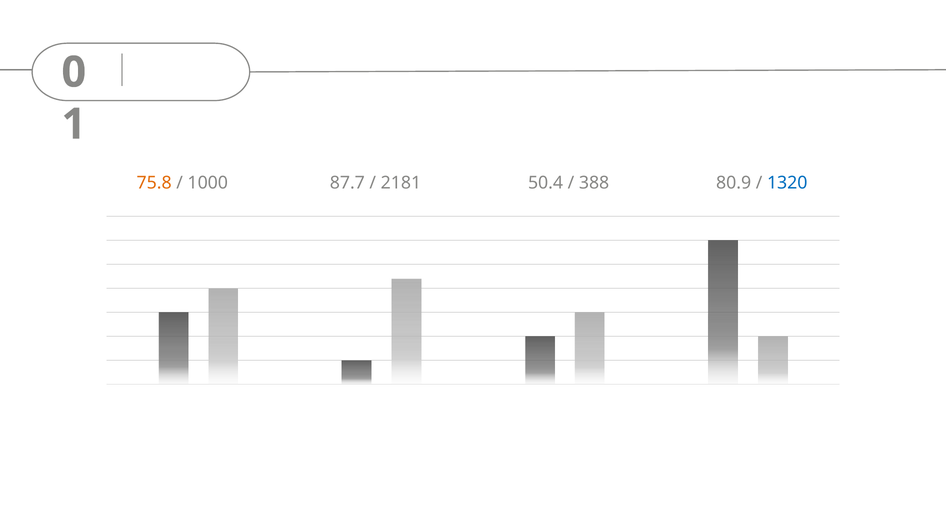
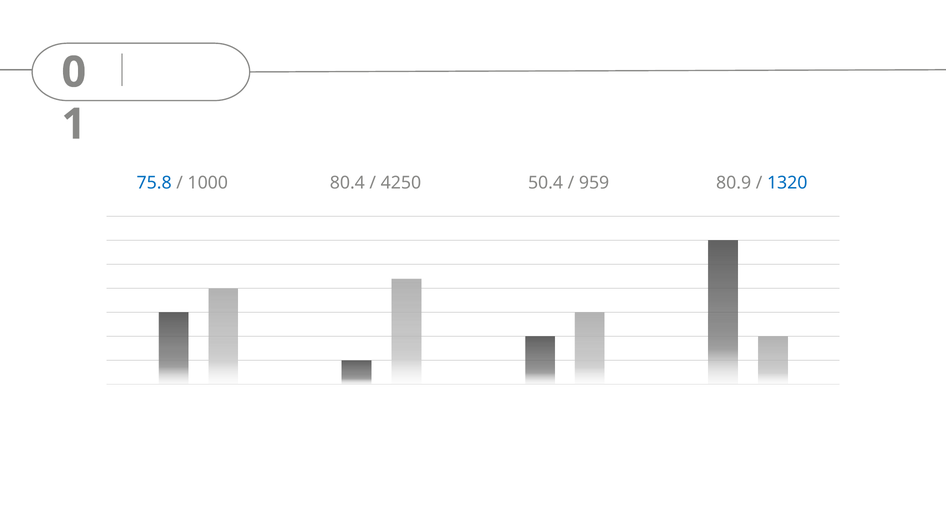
75.8 colour: orange -> blue (154, 183)
87.7: 87.7 -> 80.4 (347, 183)
2181: 2181 -> 4250 (401, 183)
388: 388 -> 959 (594, 183)
